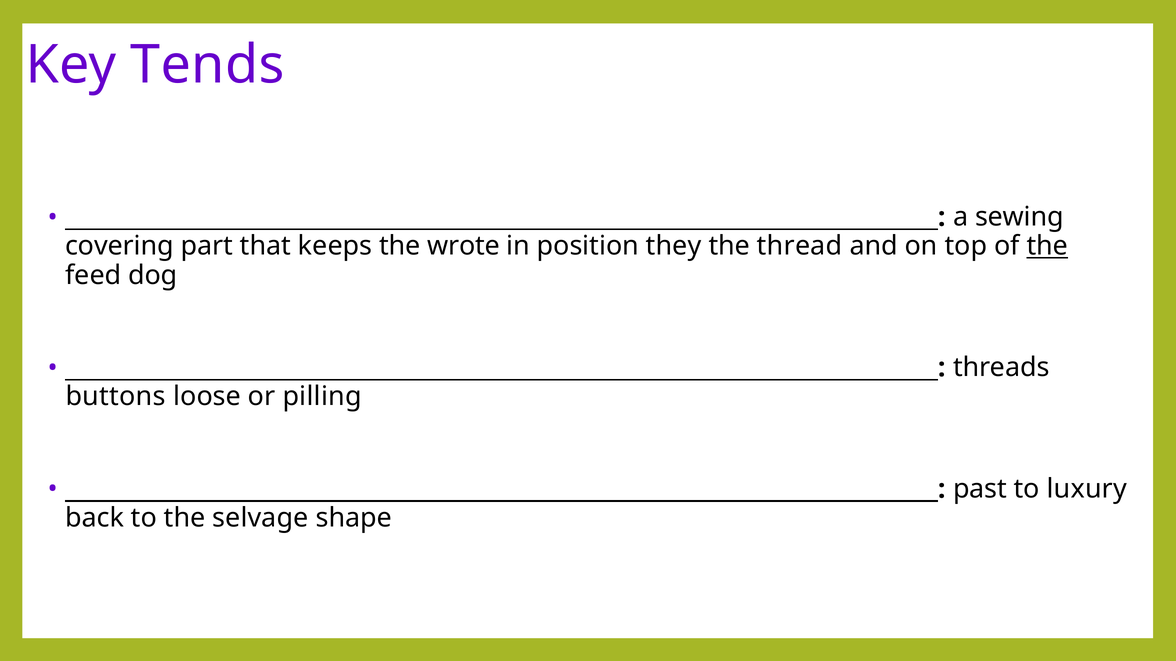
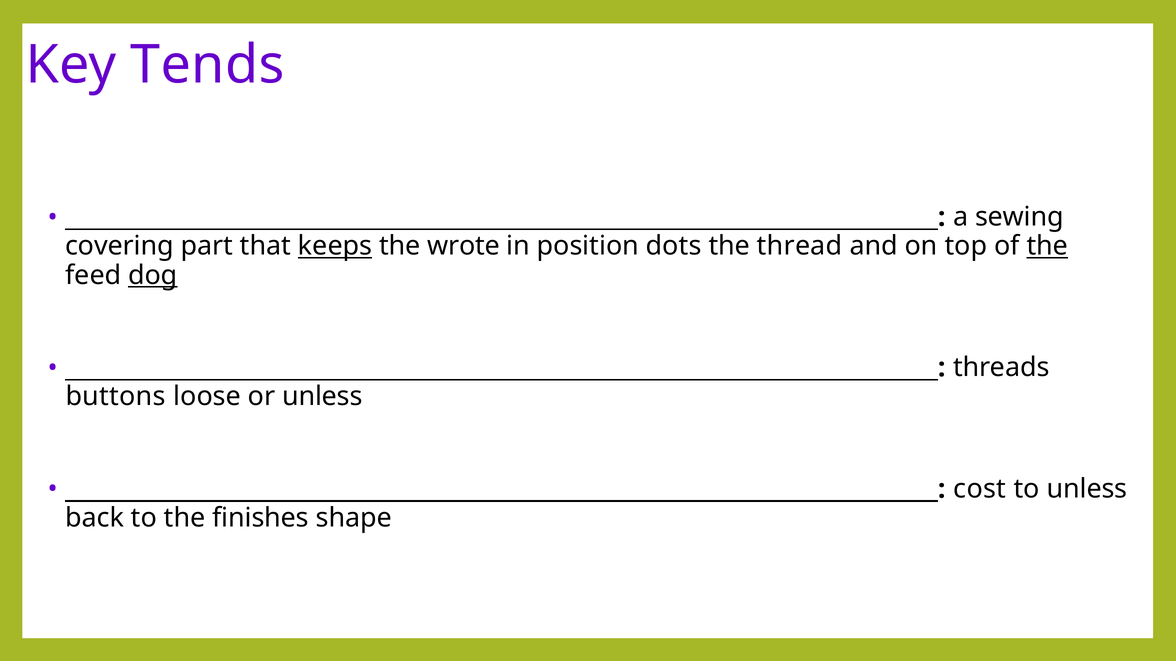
keeps underline: none -> present (335, 246)
they: they -> dots (674, 246)
dog underline: none -> present (153, 275)
or pilling: pilling -> unless (322, 397)
past: past -> cost (980, 489)
to luxury: luxury -> unless (1087, 489)
selvage: selvage -> finishes (261, 518)
